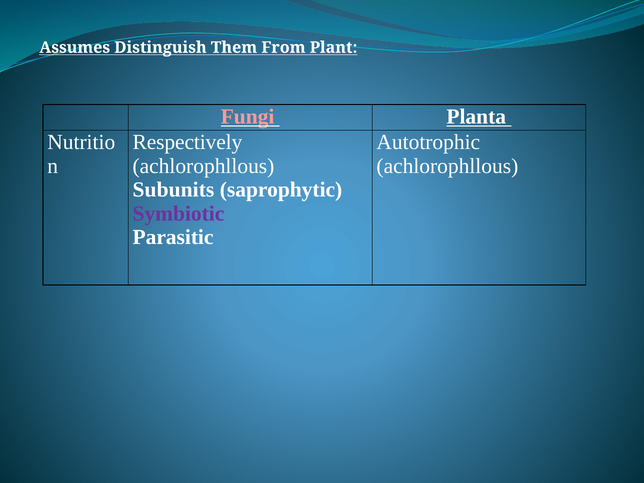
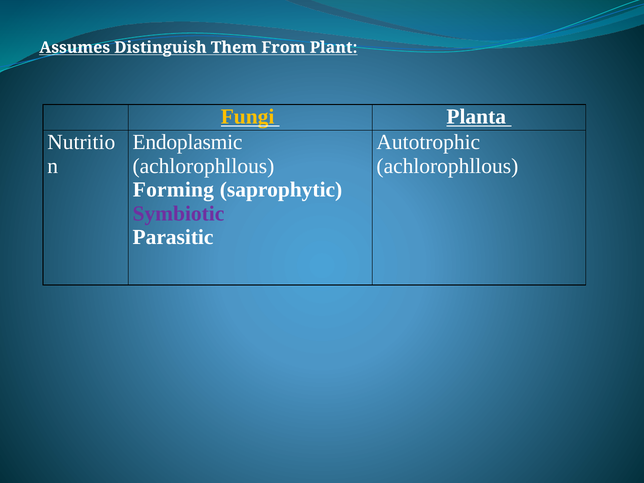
Fungi colour: pink -> yellow (248, 117)
Respectively: Respectively -> Endoplasmic (187, 142)
Subunits: Subunits -> Forming (173, 190)
